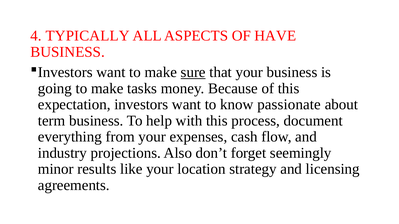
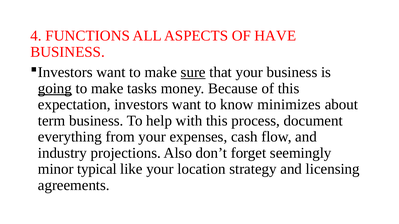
TYPICALLY: TYPICALLY -> FUNCTIONS (88, 36)
going underline: none -> present (55, 89)
passionate: passionate -> minimizes (289, 105)
results: results -> typical (97, 169)
